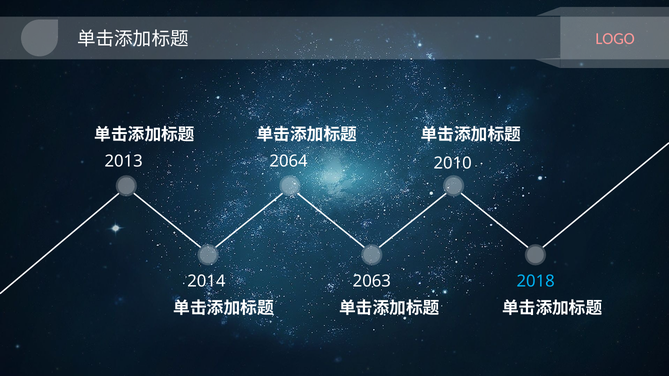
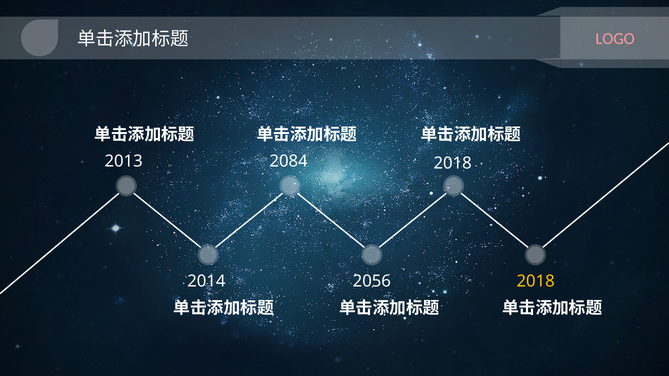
2064: 2064 -> 2084 (289, 162)
2010: 2010 -> 2018 (453, 163)
2063: 2063 -> 2056 (372, 281)
2018 colour: light blue -> yellow (536, 281)
